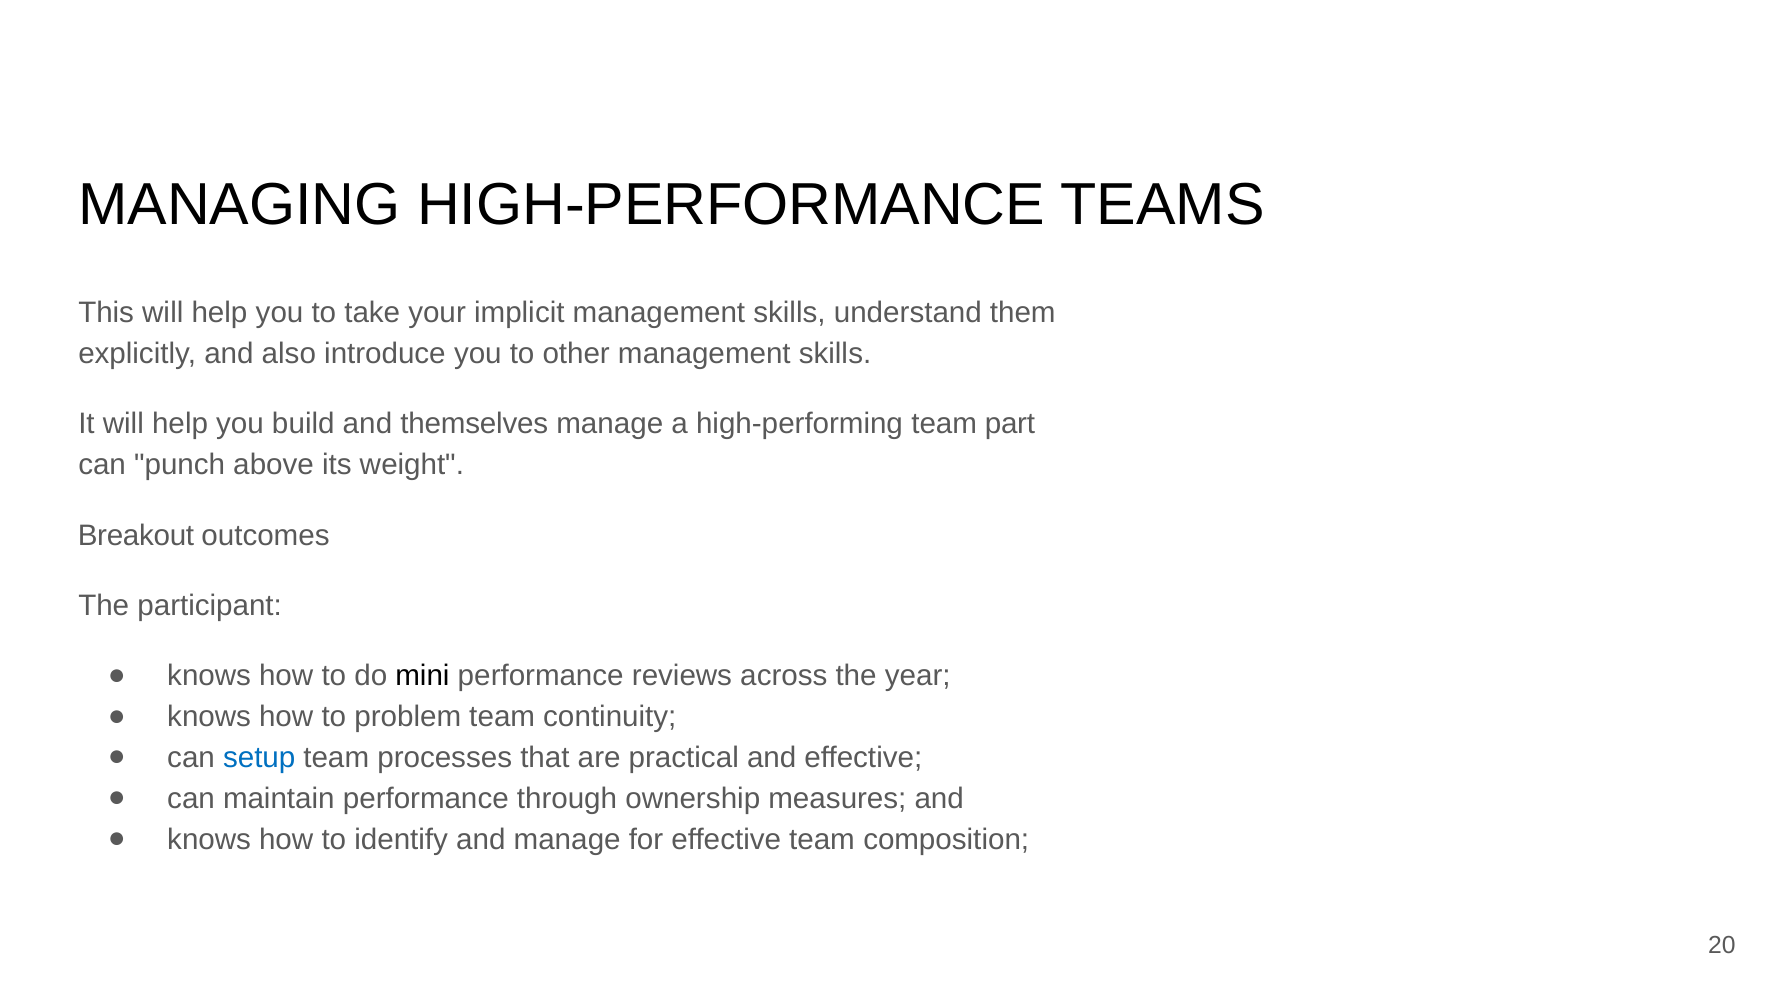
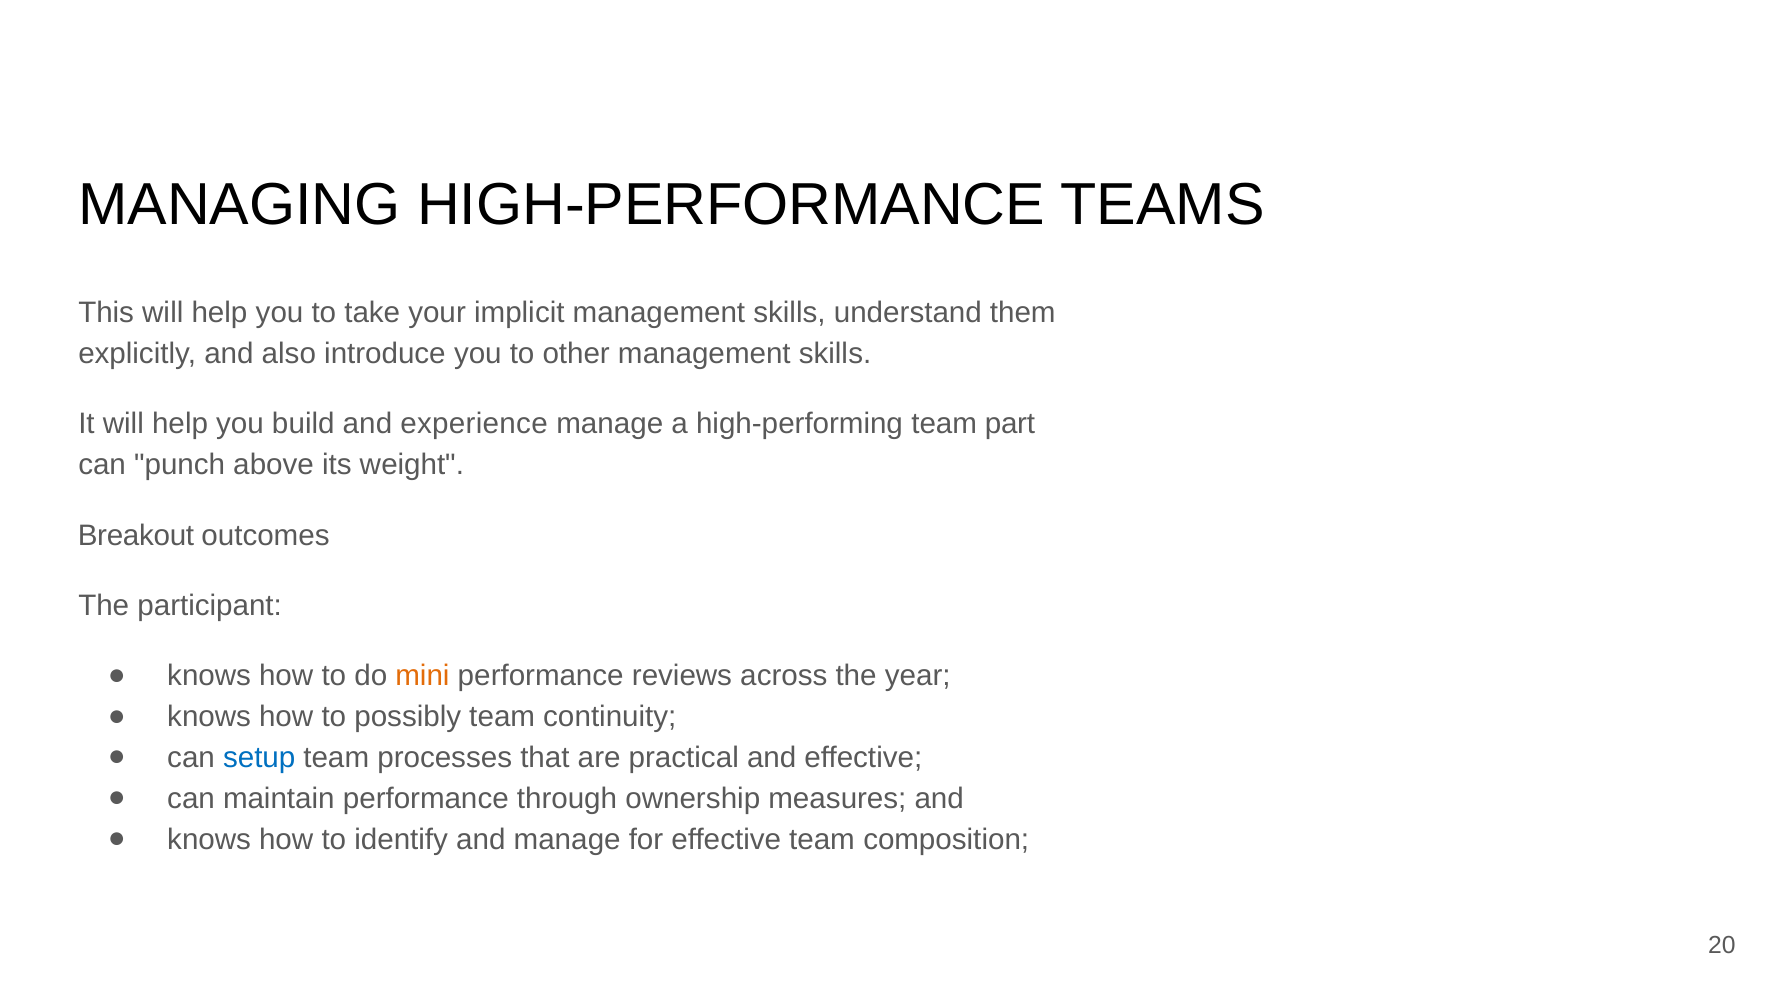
themselves: themselves -> experience (474, 424)
mini colour: black -> orange (422, 676)
problem: problem -> possibly (408, 717)
